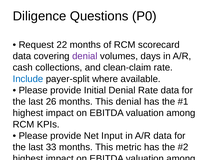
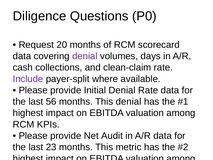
22: 22 -> 20 (62, 45)
Include colour: blue -> purple (28, 79)
26: 26 -> 56 (51, 101)
Input: Input -> Audit (112, 136)
33: 33 -> 23 (51, 147)
